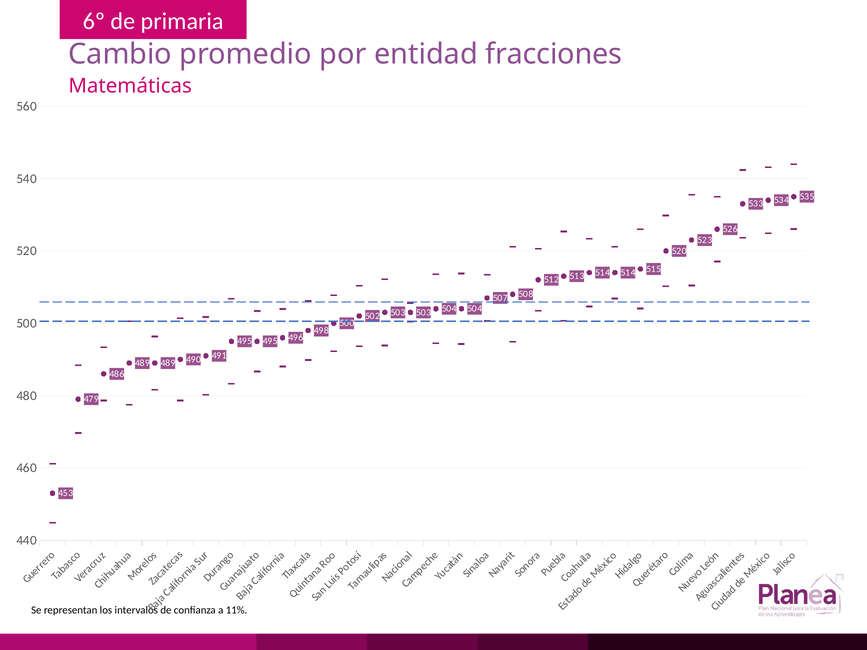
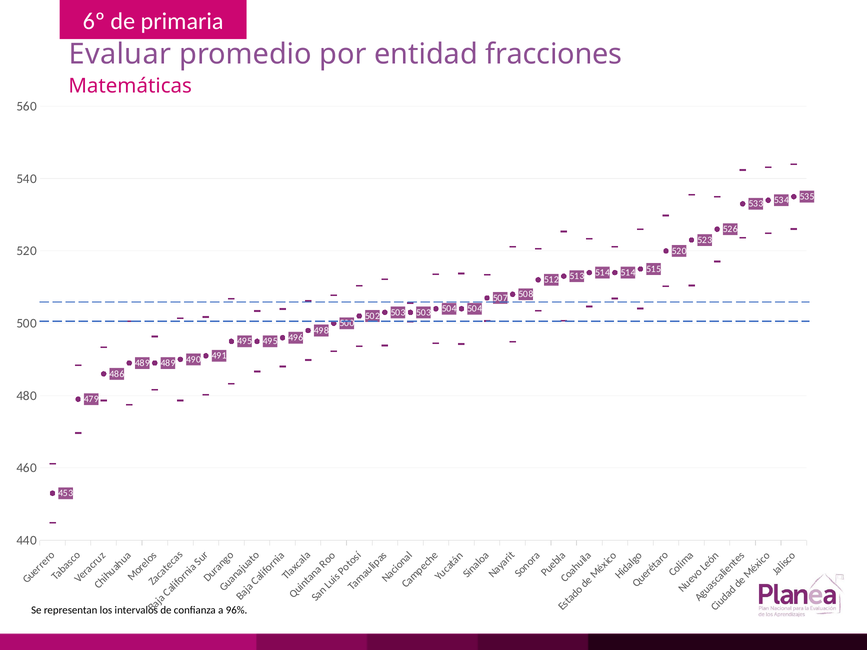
Cambio: Cambio -> Evaluar (120, 54)
11%: 11% -> 96% (237, 610)
